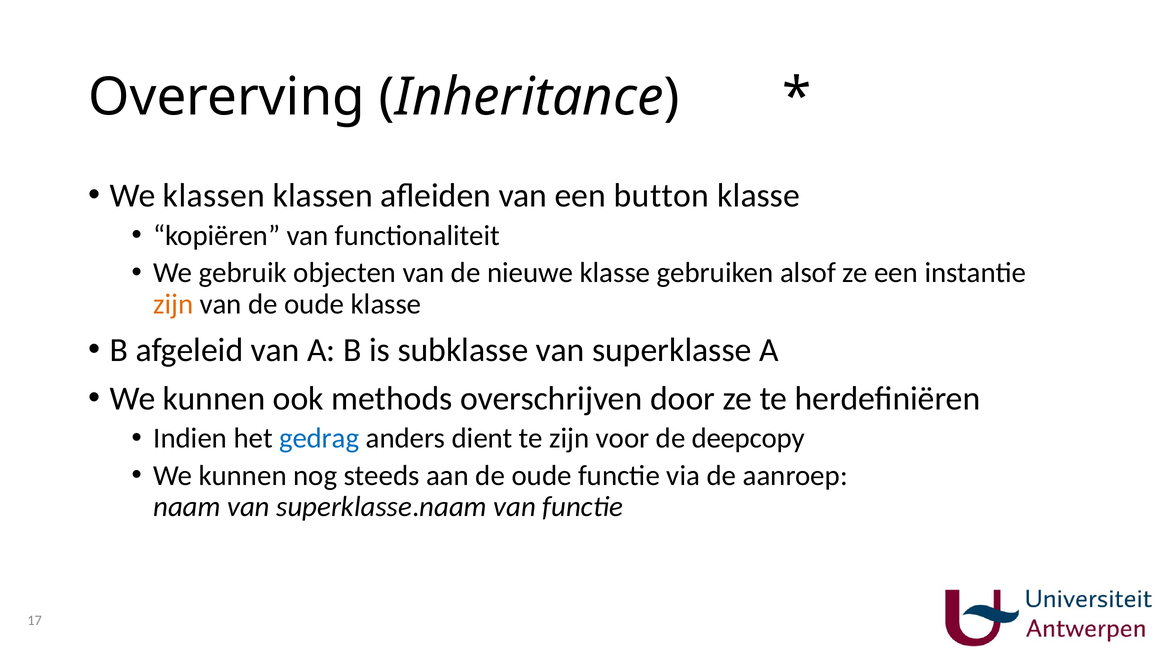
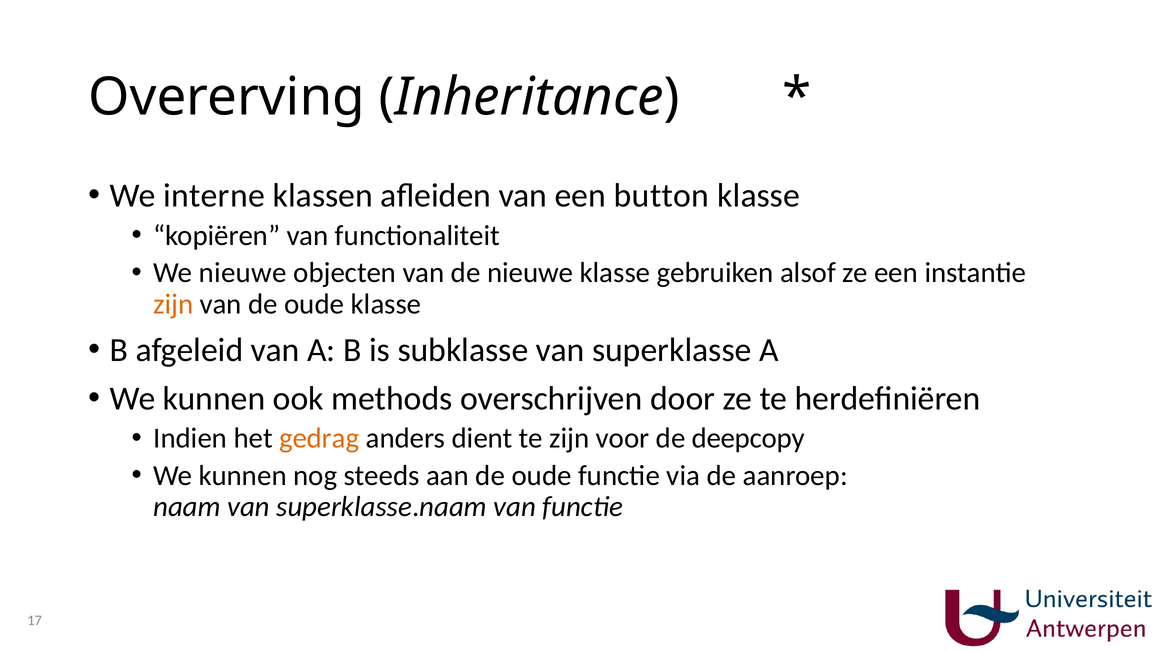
We klassen: klassen -> interne (214, 196)
We gebruik: gebruik -> nieuwe (243, 273)
gedrag colour: blue -> orange (319, 438)
